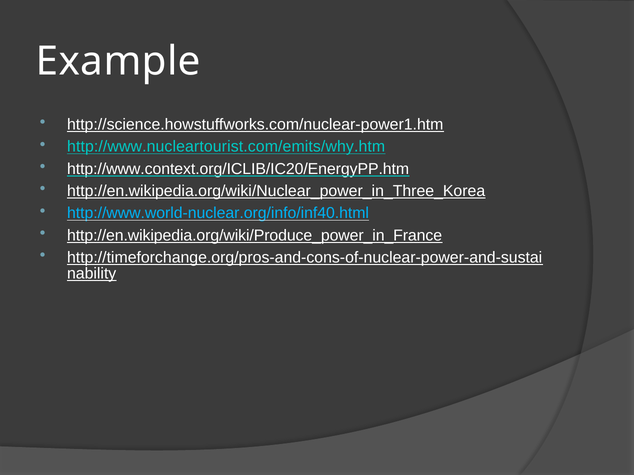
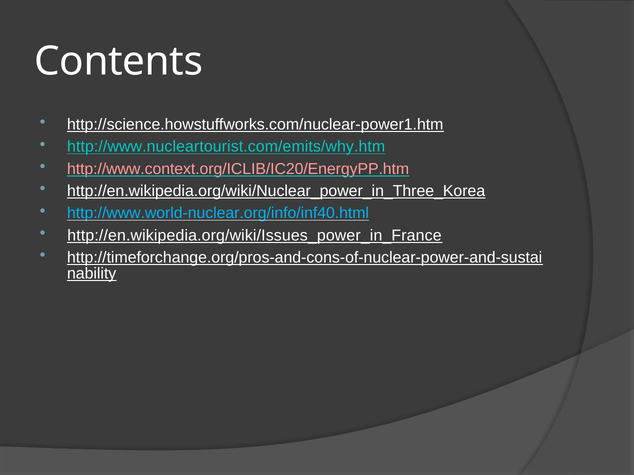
Example: Example -> Contents (119, 61)
http://www.context.org/ICLIB/IC20/EnergyPP.htm colour: white -> pink (238, 169)
http://en.wikipedia.org/wiki/Produce_power_in_France: http://en.wikipedia.org/wiki/Produce_power_in_France -> http://en.wikipedia.org/wiki/Issues_power_in_France (254, 236)
